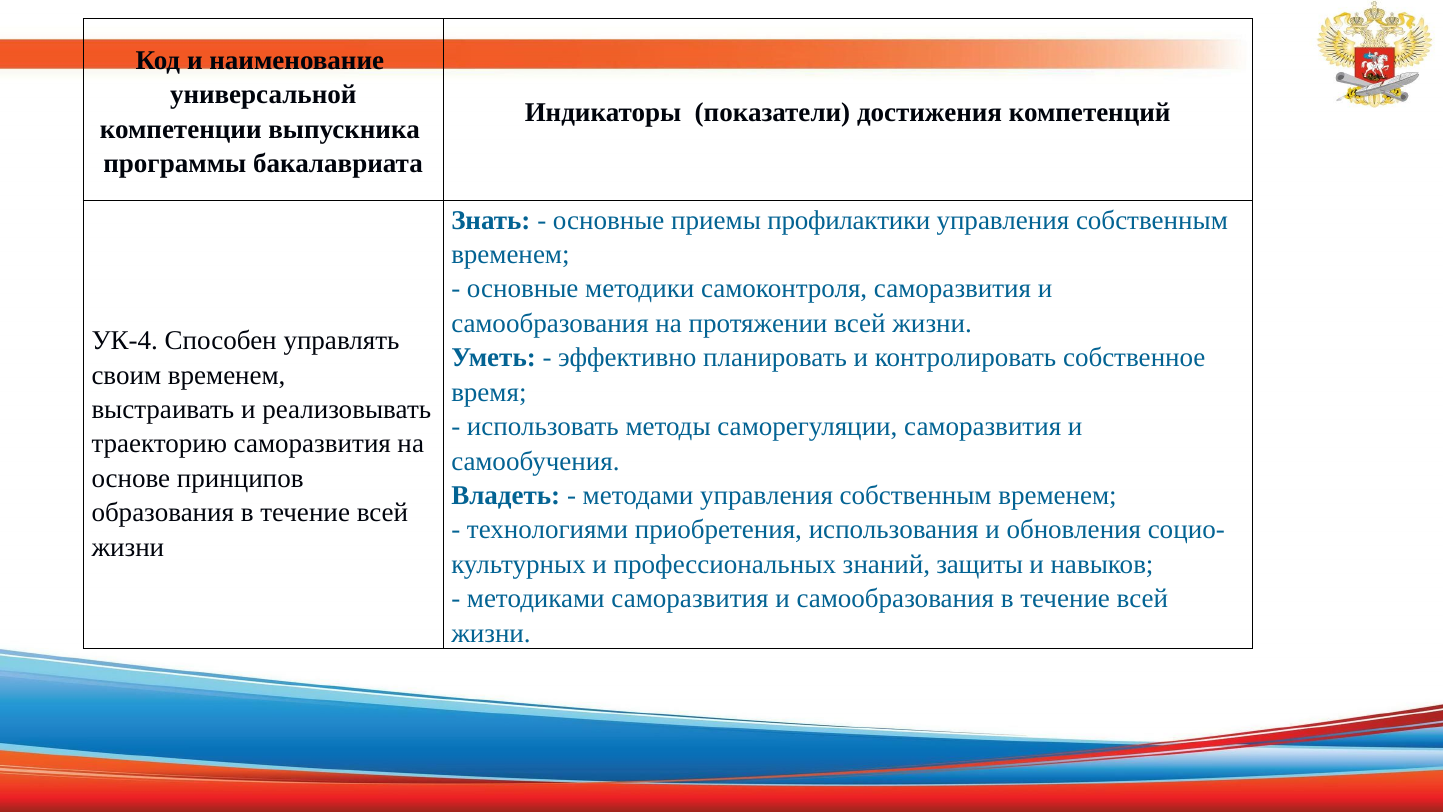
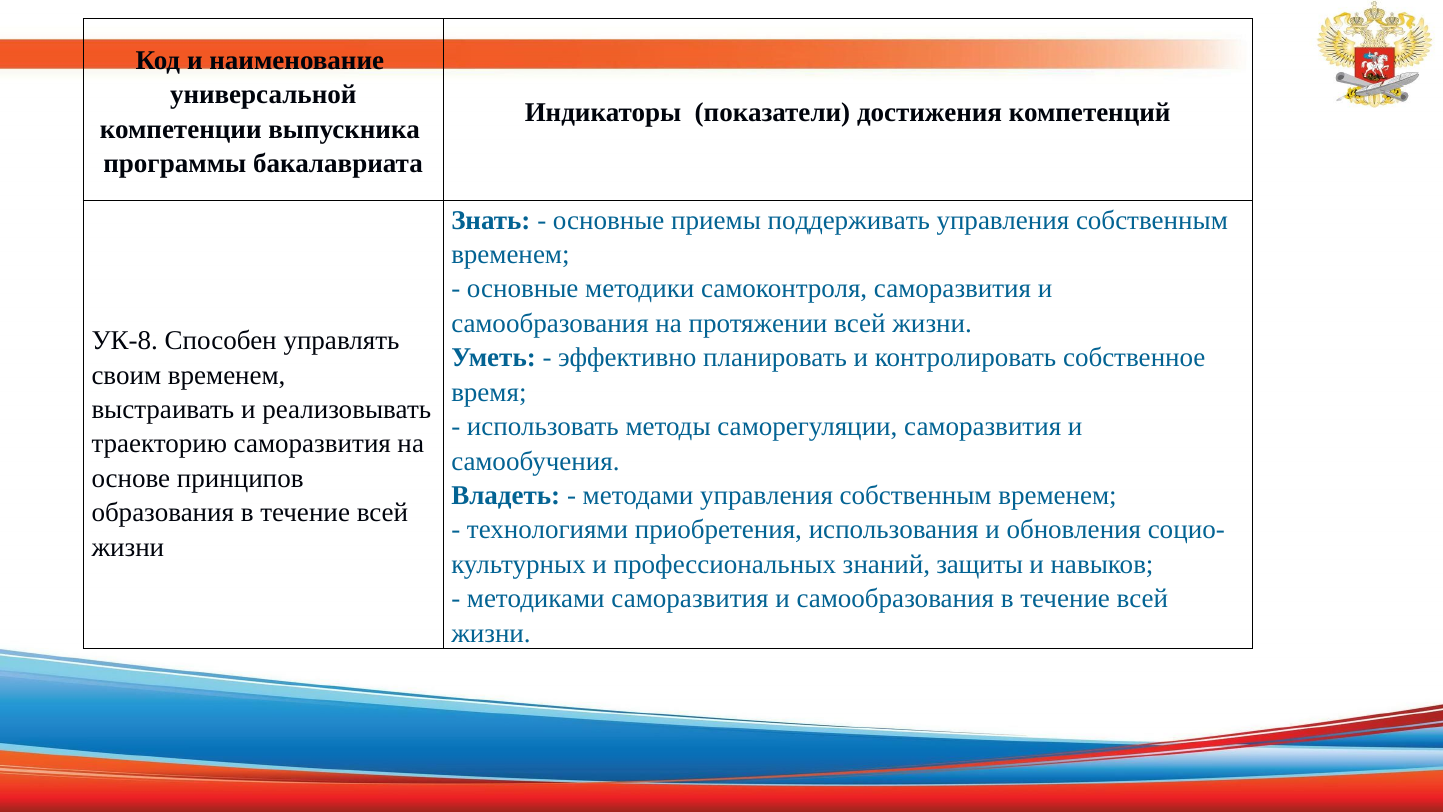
профилактики: профилактики -> поддерживать (849, 220)
УК-4: УК-4 -> УК-8 (125, 340)
